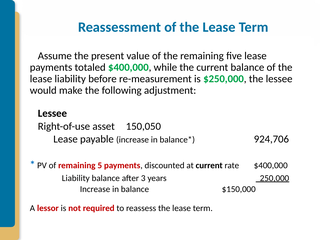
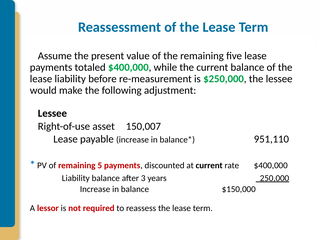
150,050: 150,050 -> 150,007 (143, 126)
924,706: 924,706 -> 951,110 (271, 139)
